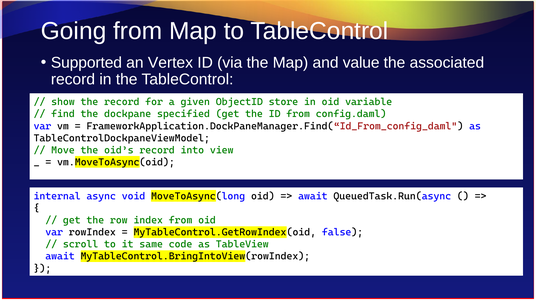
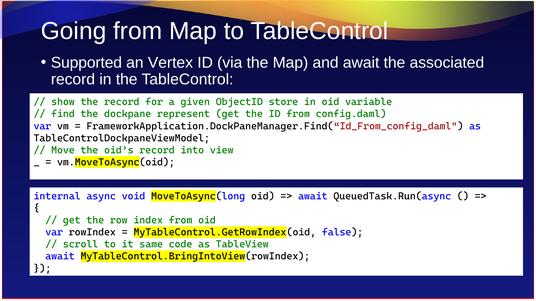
and value: value -> await (361, 63)
specified: specified -> represent (184, 114)
